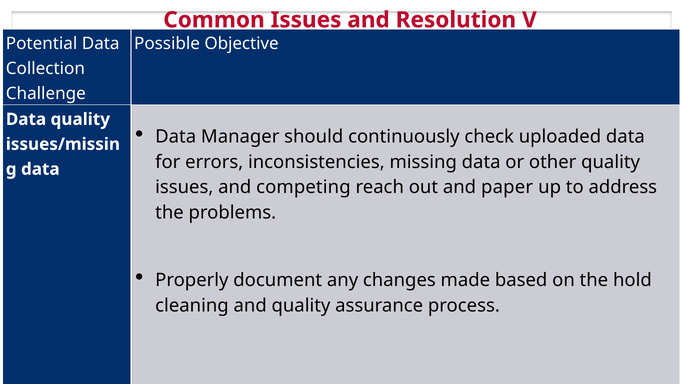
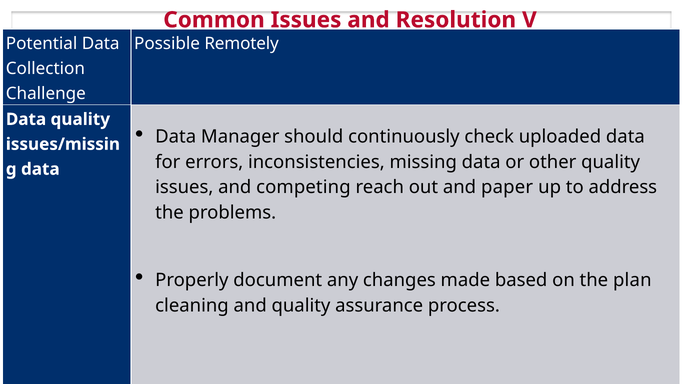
Objective: Objective -> Remotely (242, 44)
hold: hold -> plan (632, 280)
